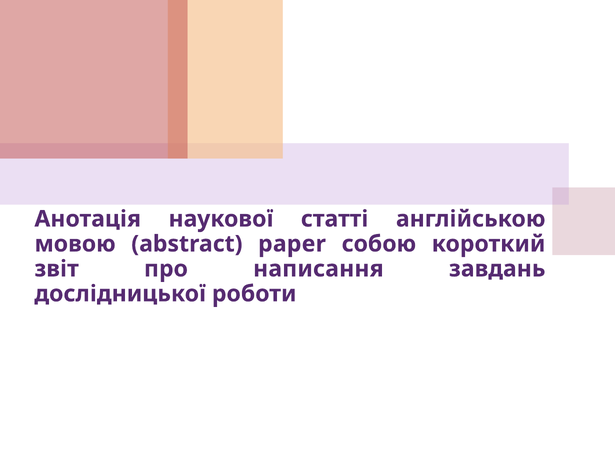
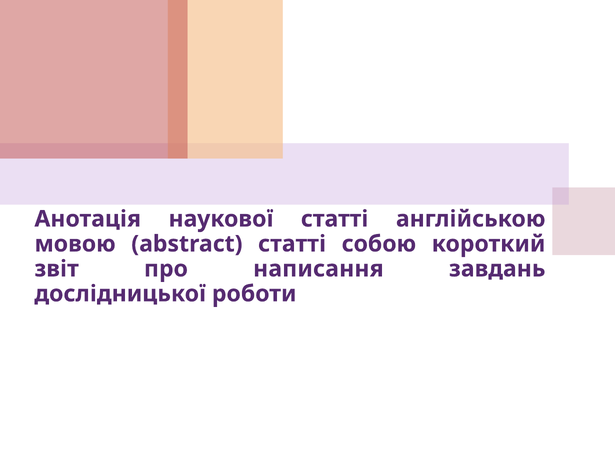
abstract paper: paper -> статті (292, 244)
